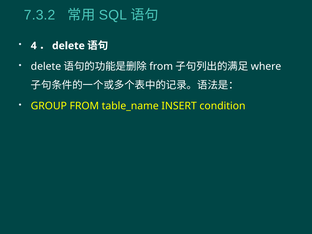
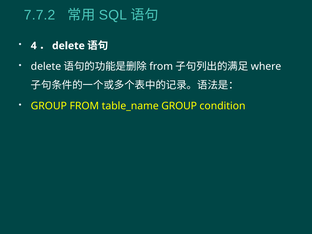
7.3.2: 7.3.2 -> 7.7.2 (40, 15)
table_name INSERT: INSERT -> GROUP (179, 106)
